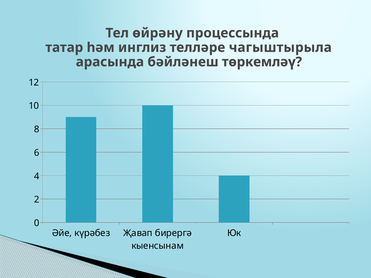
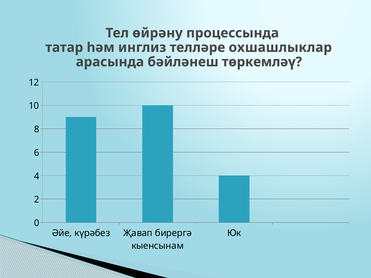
чагыштырыла: чагыштырыла -> охшашлыклар (280, 48)
